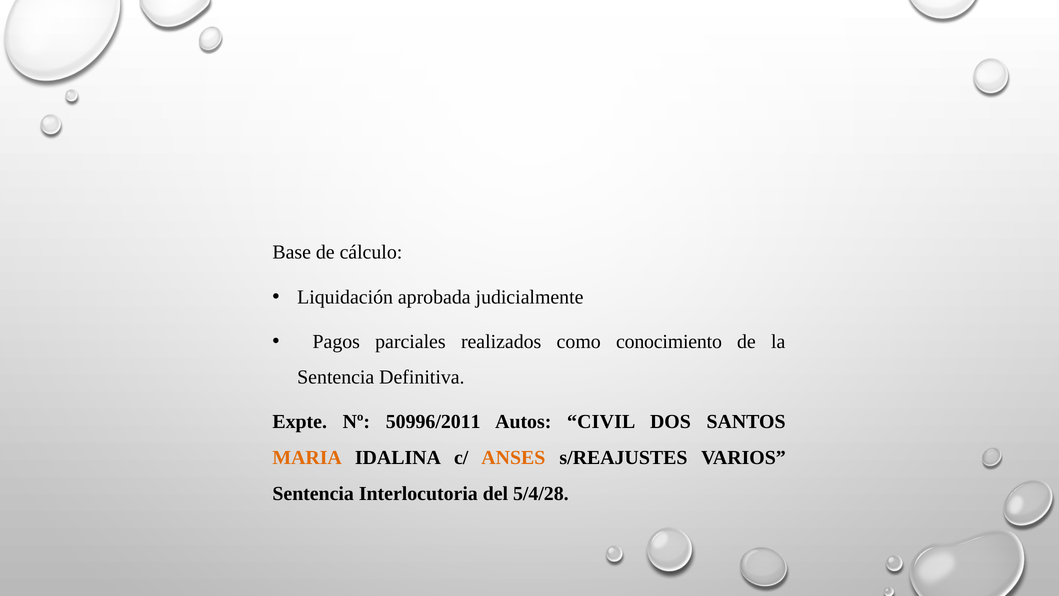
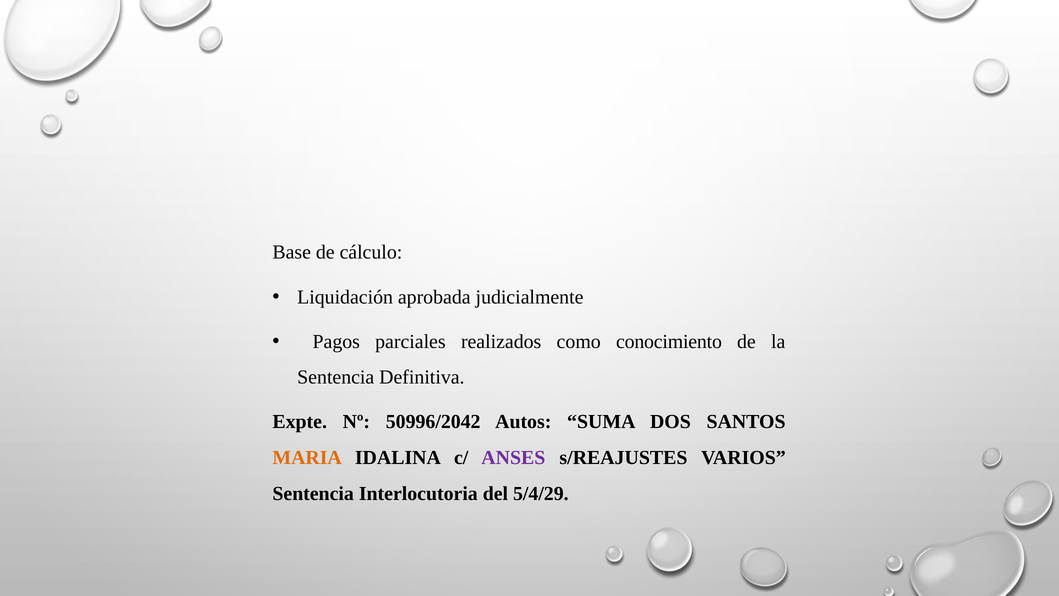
50996/2011: 50996/2011 -> 50996/2042 (433, 422)
CIVIL: CIVIL -> SUMA (601, 422)
ANSES colour: orange -> purple (513, 457)
5/4/28: 5/4/28 -> 5/4/29 (541, 493)
